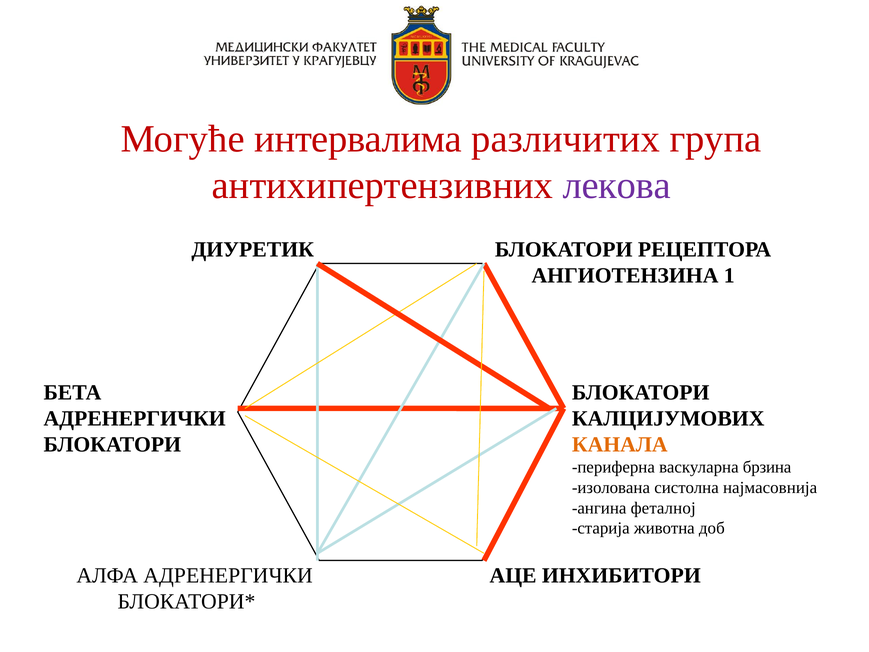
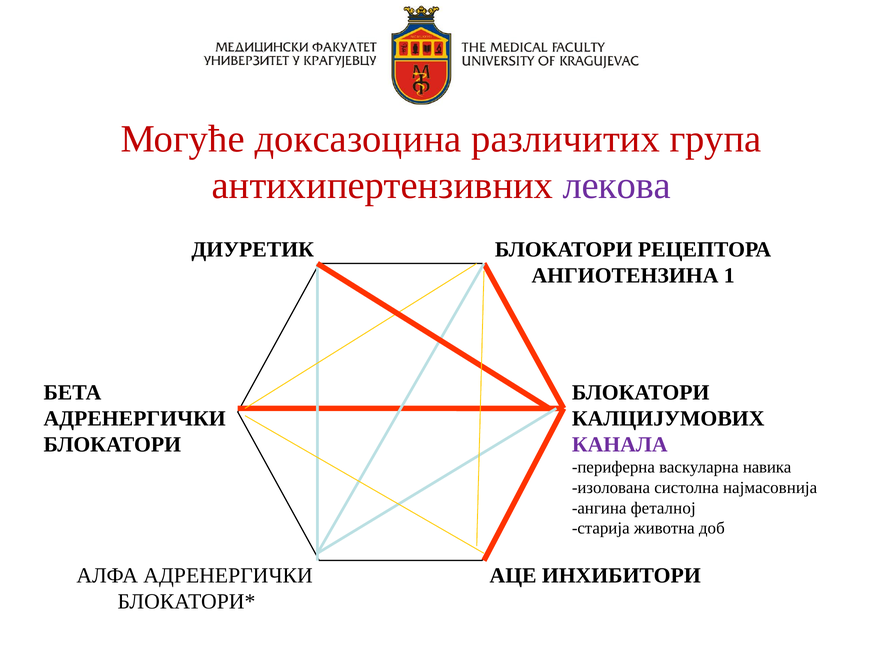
интервалима: интервалима -> доксазоцина (358, 139)
КАНАЛА colour: orange -> purple (620, 444)
брзина: брзина -> навика (767, 467)
